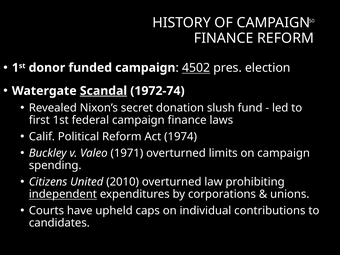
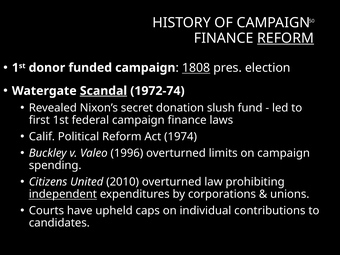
REFORM underline: none -> present (286, 38)
4502: 4502 -> 1808 (196, 68)
1971: 1971 -> 1996 (127, 153)
